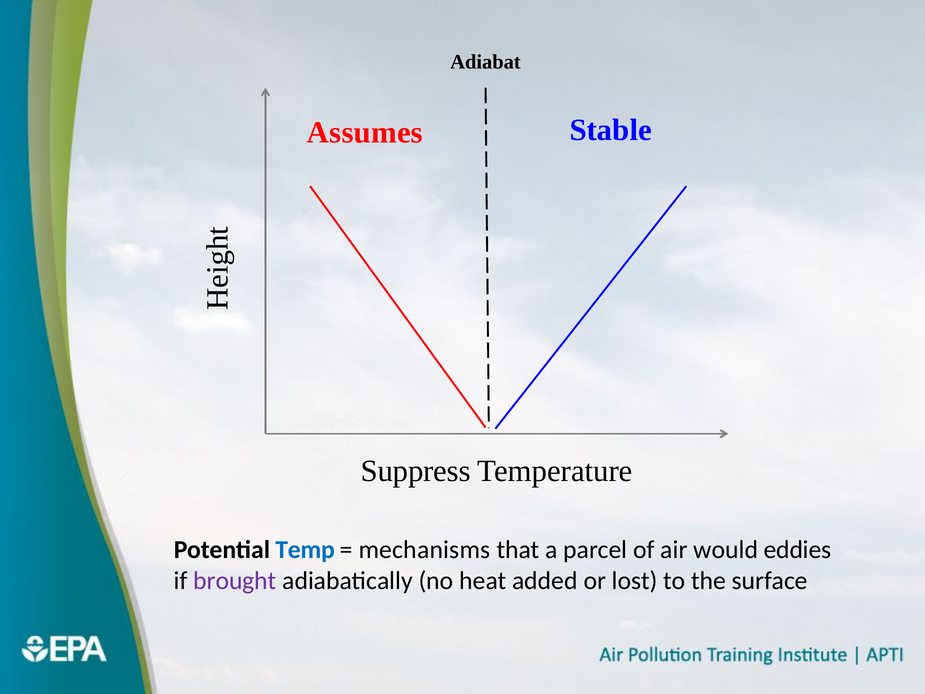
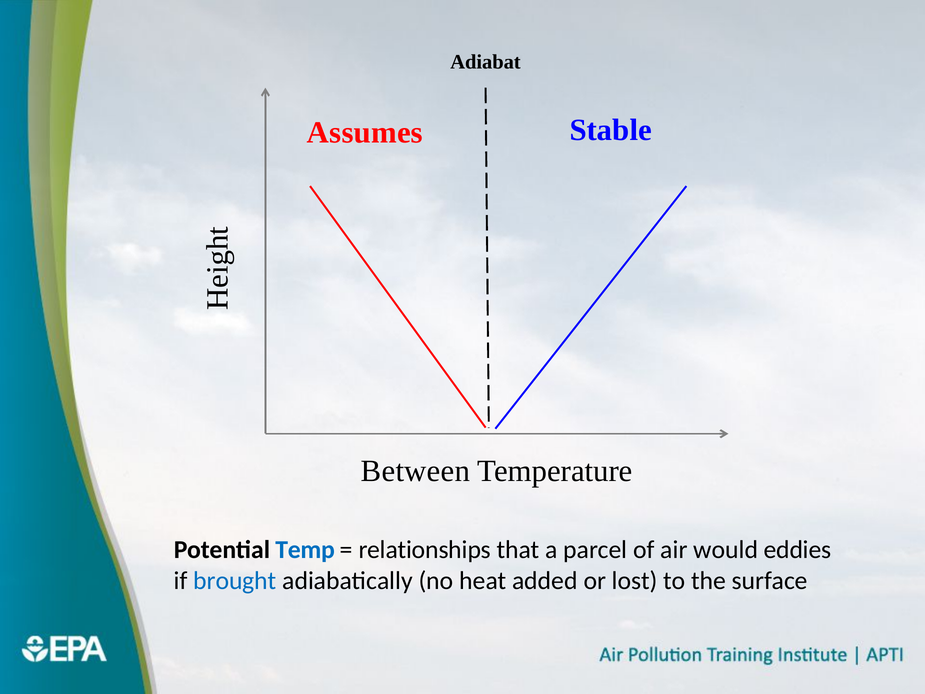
Suppress: Suppress -> Between (415, 471)
mechanisms: mechanisms -> relationships (425, 550)
brought colour: purple -> blue (235, 580)
